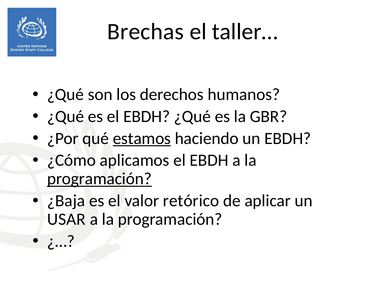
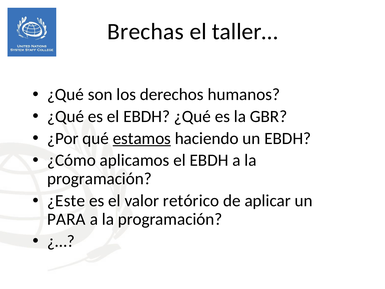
programación underline: present -> none (99, 179)
¿Baja: ¿Baja -> ¿Este (66, 201)
USAR: USAR -> PARA (66, 219)
